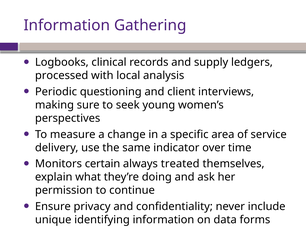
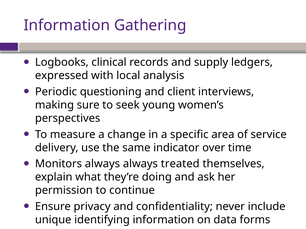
processed: processed -> expressed (62, 76)
Monitors certain: certain -> always (102, 164)
